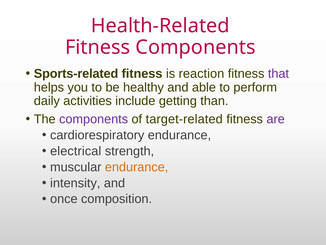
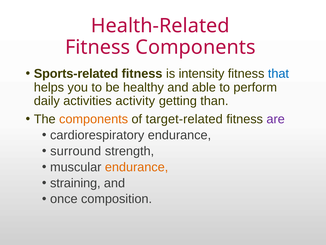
reaction: reaction -> intensity (202, 73)
that colour: purple -> blue (278, 73)
include: include -> activity (135, 101)
components colour: purple -> orange (94, 119)
electrical: electrical -> surround (76, 151)
intensity: intensity -> straining (75, 183)
